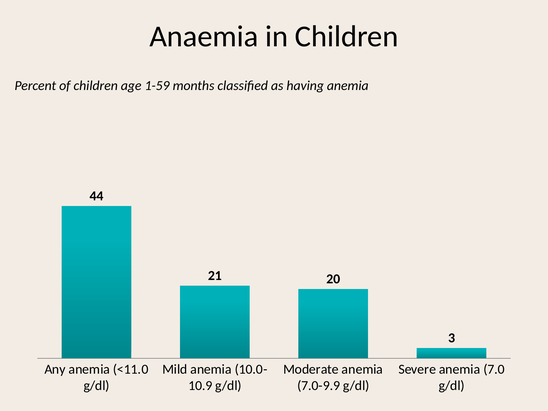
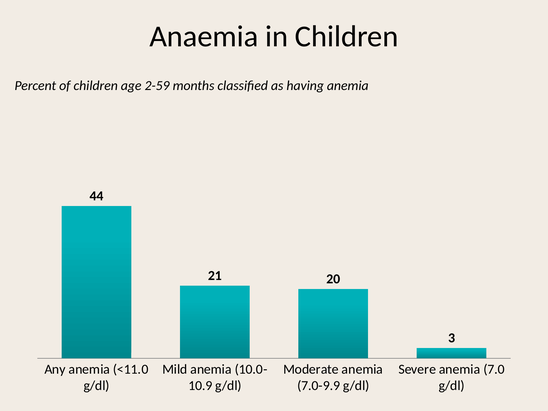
1-59: 1-59 -> 2-59 (157, 86)
